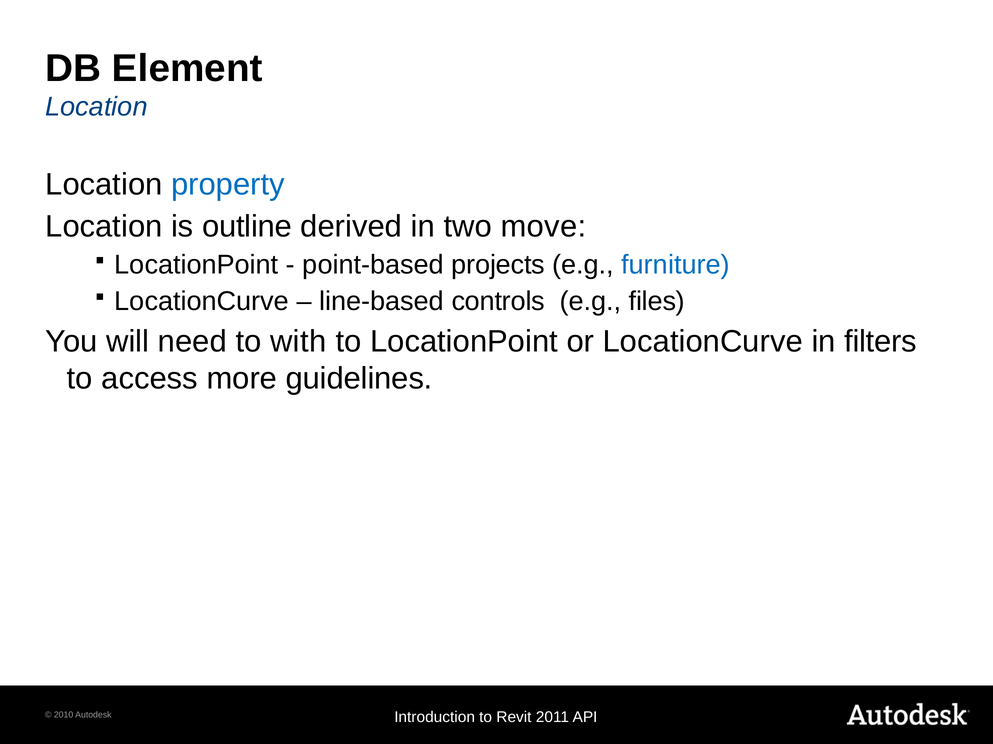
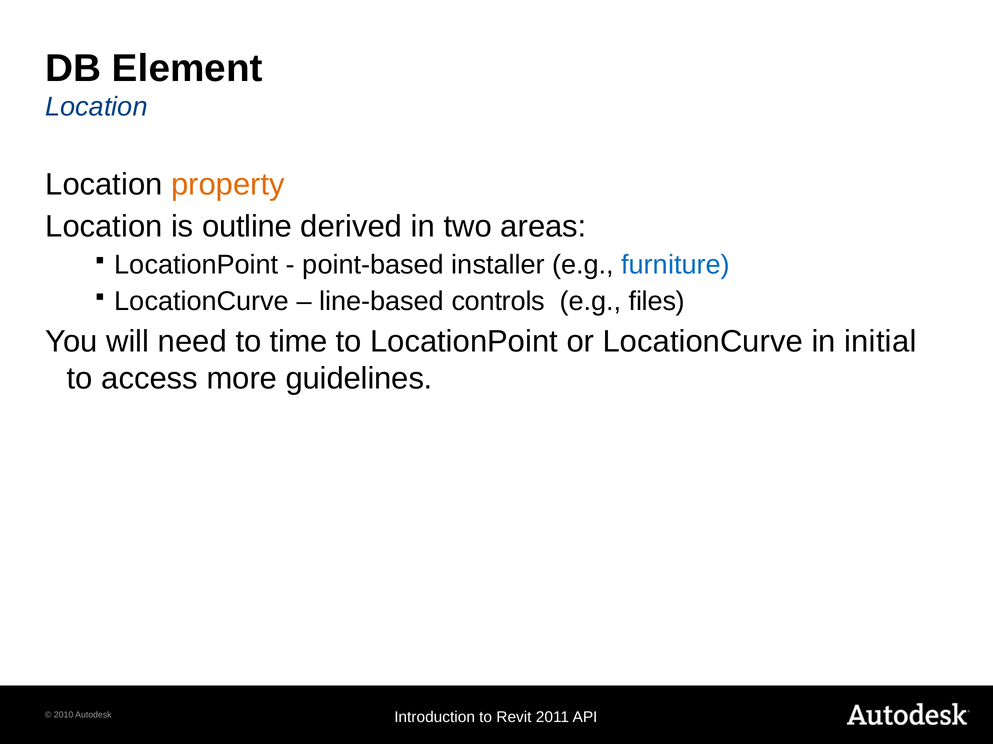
property colour: blue -> orange (228, 185)
move: move -> areas (544, 227)
projects: projects -> installer (498, 265)
with: with -> time (299, 342)
filters: filters -> initial (880, 342)
